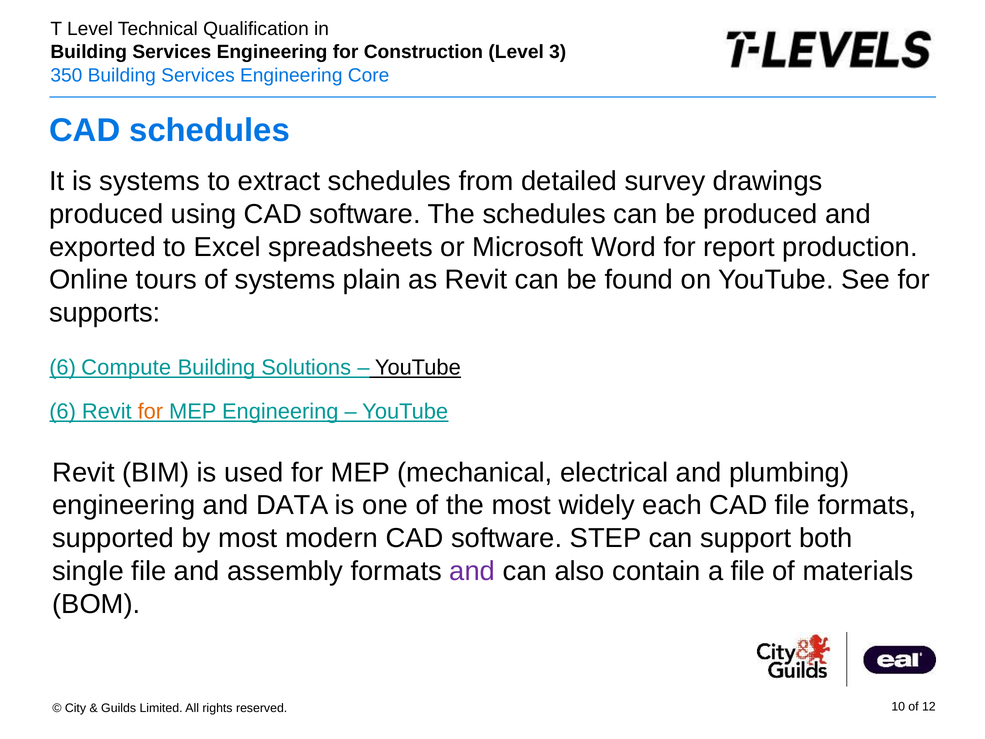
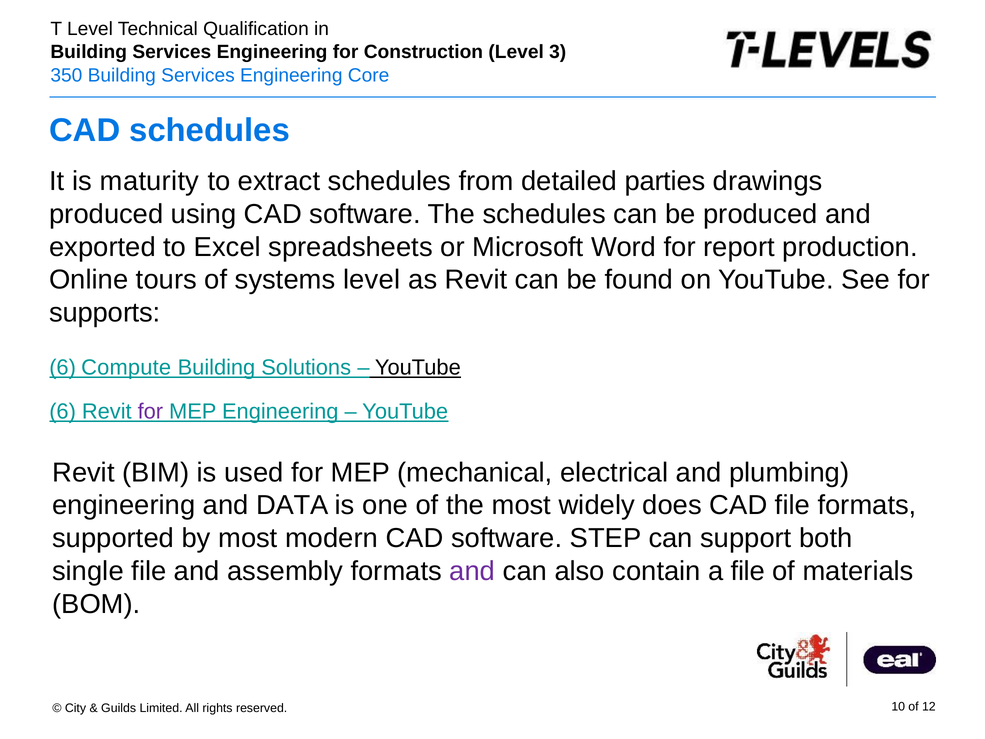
is systems: systems -> maturity (150, 181)
survey: survey -> parties (665, 181)
systems plain: plain -> level (372, 280)
for colour: orange -> purple (150, 411)
each: each -> does (672, 505)
